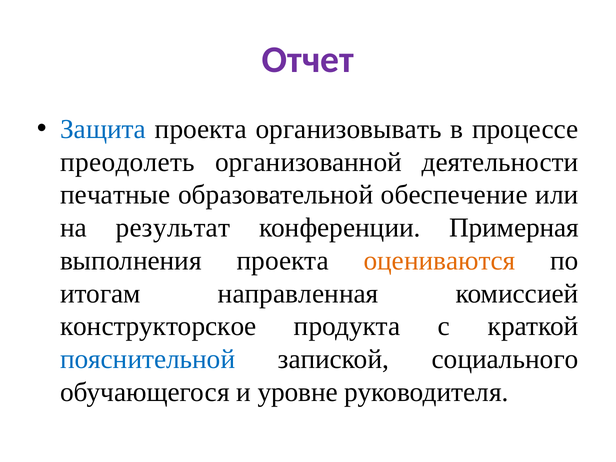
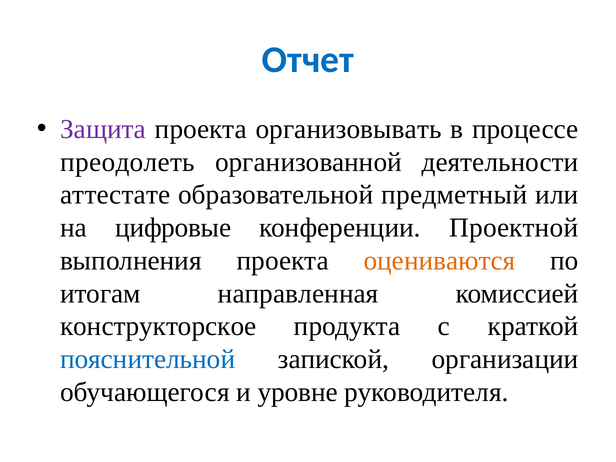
Отчет colour: purple -> blue (308, 60)
Защита colour: blue -> purple (103, 129)
печатные: печатные -> аттестате (115, 195)
обеспечение: обеспечение -> предметный (454, 195)
результат: результат -> цифровые (173, 228)
Примерная: Примерная -> Проектной (514, 228)
социального: социального -> организации (505, 359)
